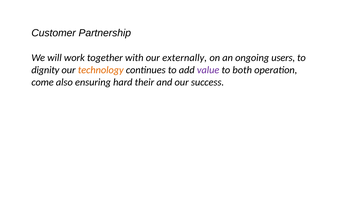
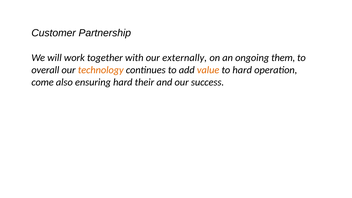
users: users -> them (283, 58)
dignity: dignity -> overall (45, 70)
value colour: purple -> orange (208, 70)
to both: both -> hard (242, 70)
